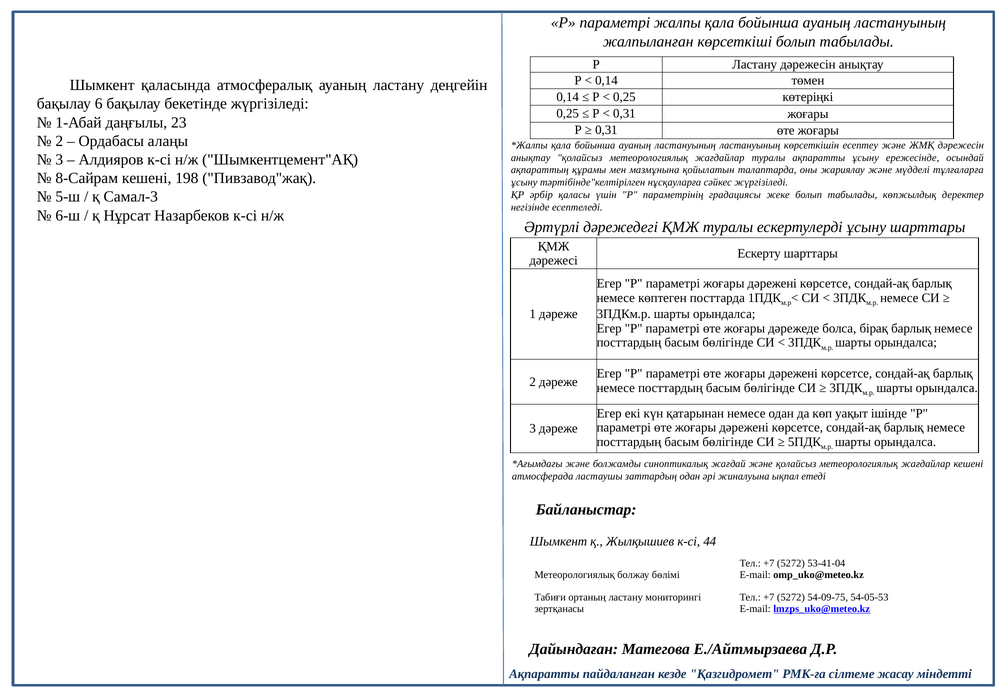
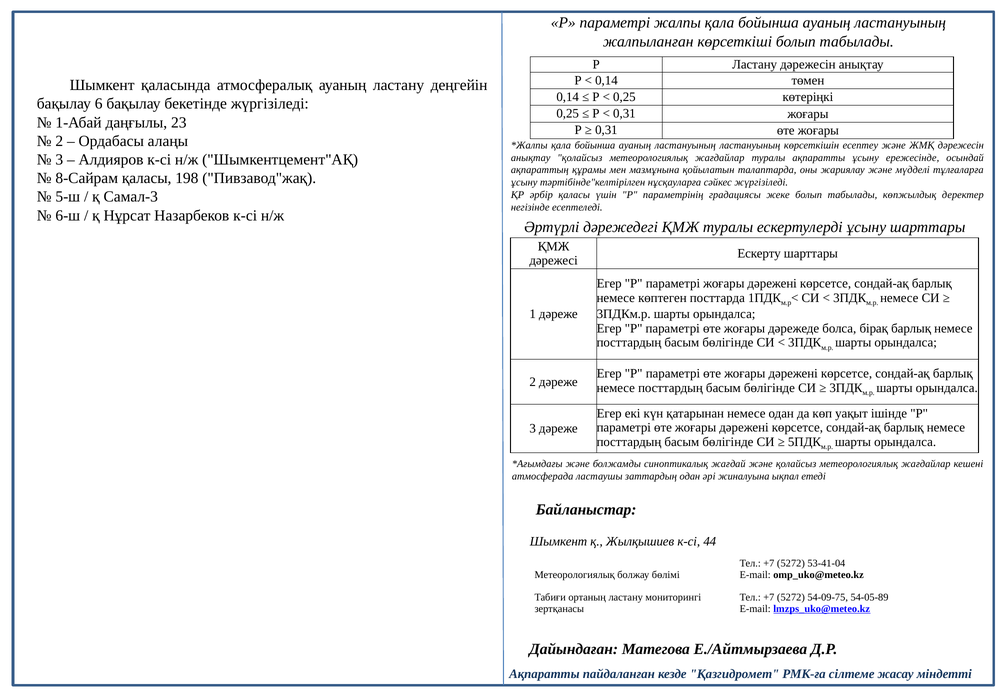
8-Сайрам кешені: кешені -> қаласы (147, 178)
54-05-53: 54-05-53 -> 54-05-89 (869, 598)
